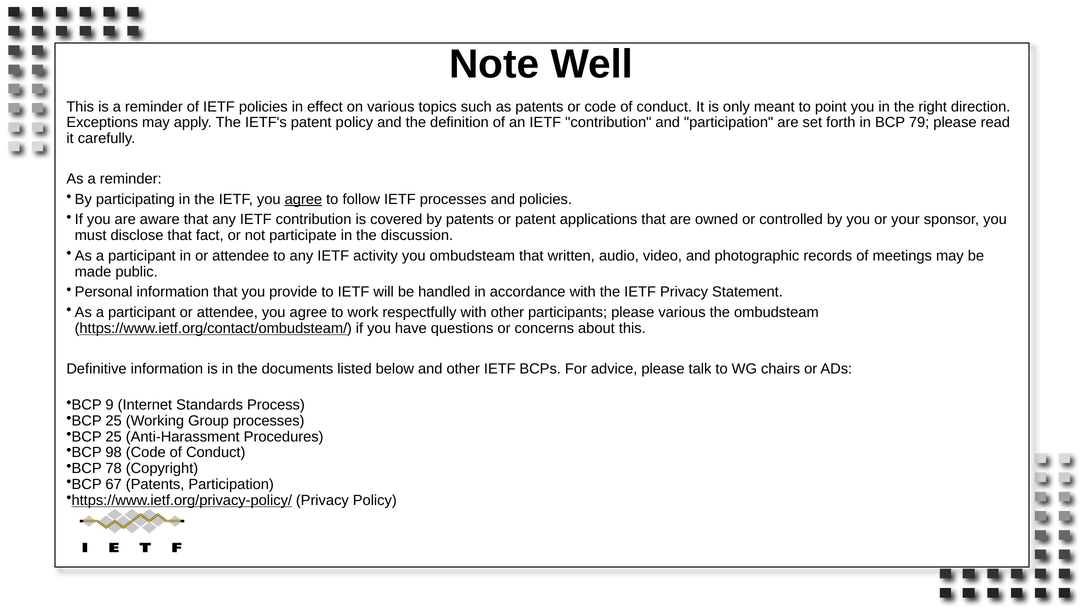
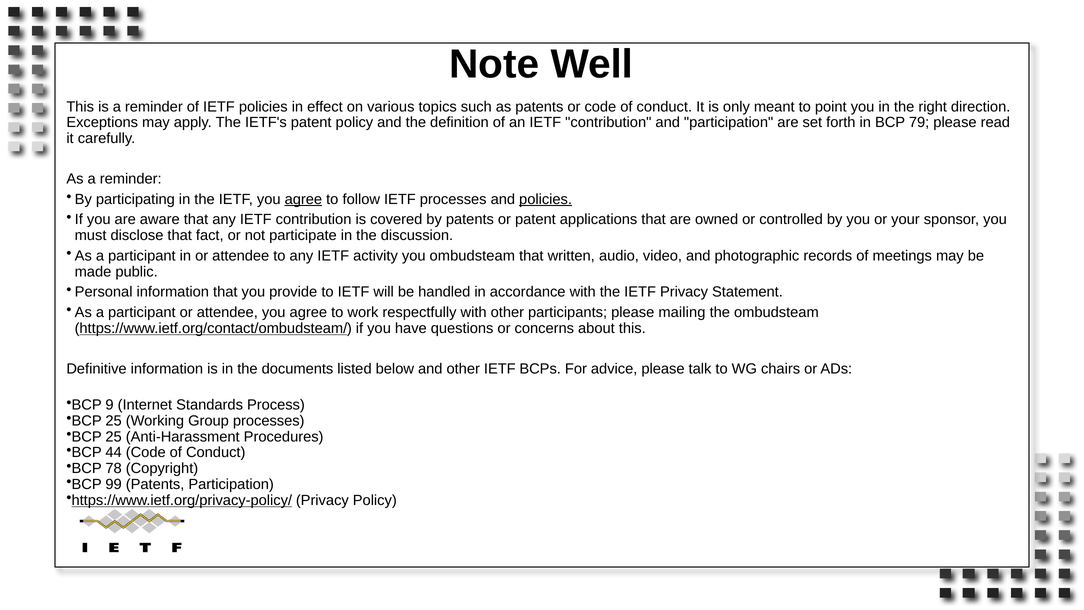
policies underline: none -> present (546, 199)
please various: various -> mailing (682, 312)
98: 98 -> 44 (114, 452)
67: 67 -> 99 (114, 484)
